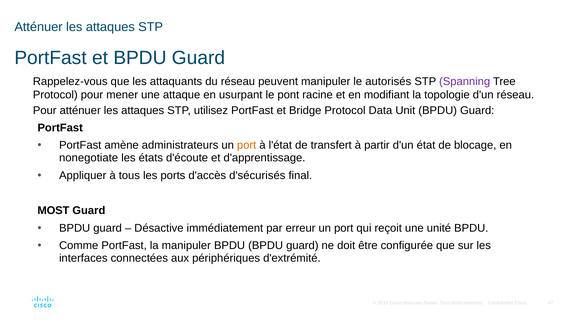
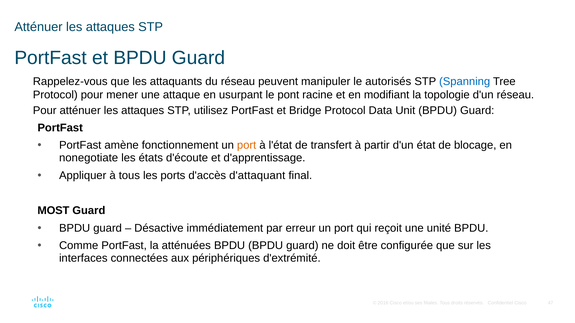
Spanning colour: purple -> blue (465, 82)
administrateurs: administrateurs -> fonctionnement (180, 145)
d'sécurisés: d'sécurisés -> d'attaquant (257, 176)
la manipuler: manipuler -> atténuées (186, 246)
